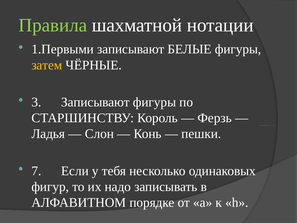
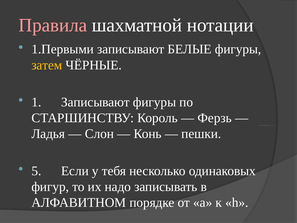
Правила colour: light green -> pink (53, 25)
3: 3 -> 1 (36, 102)
7: 7 -> 5 (36, 171)
